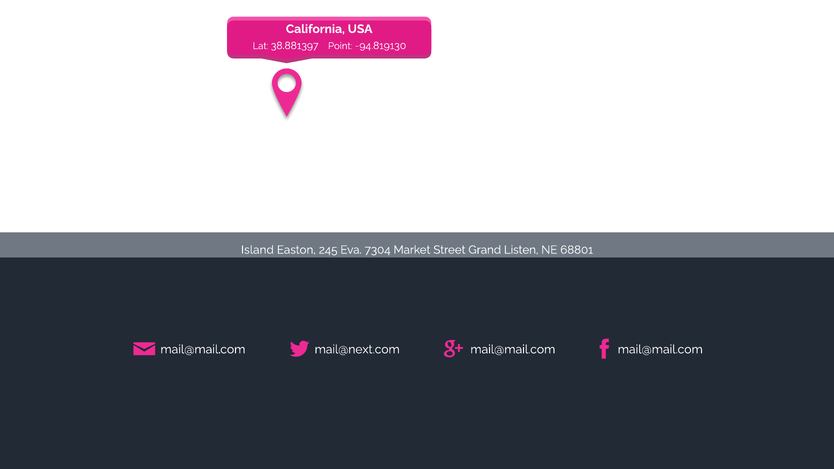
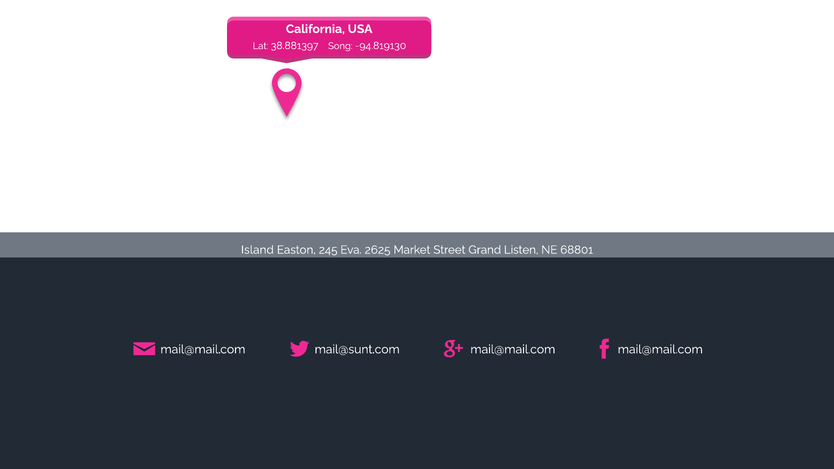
Point: Point -> Song (340, 46)
7304: 7304 -> 2625 (378, 250)
mail@next.com: mail@next.com -> mail@sunt.com (357, 349)
